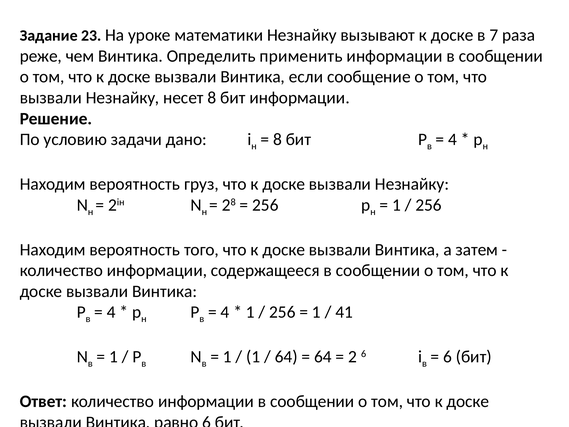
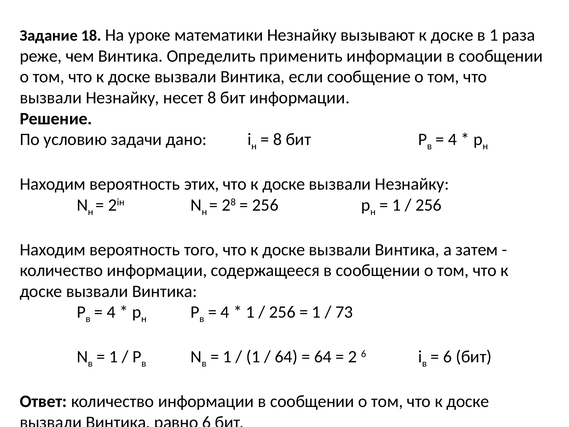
23: 23 -> 18 (91, 36)
в 7: 7 -> 1 (494, 35)
груз: груз -> этих (202, 184)
41: 41 -> 73 (344, 312)
